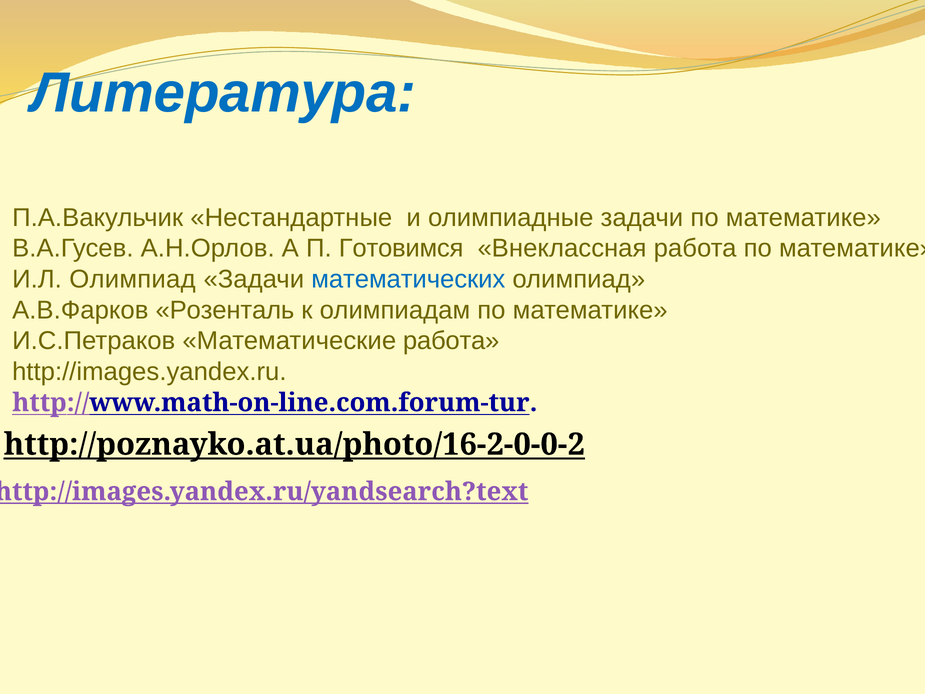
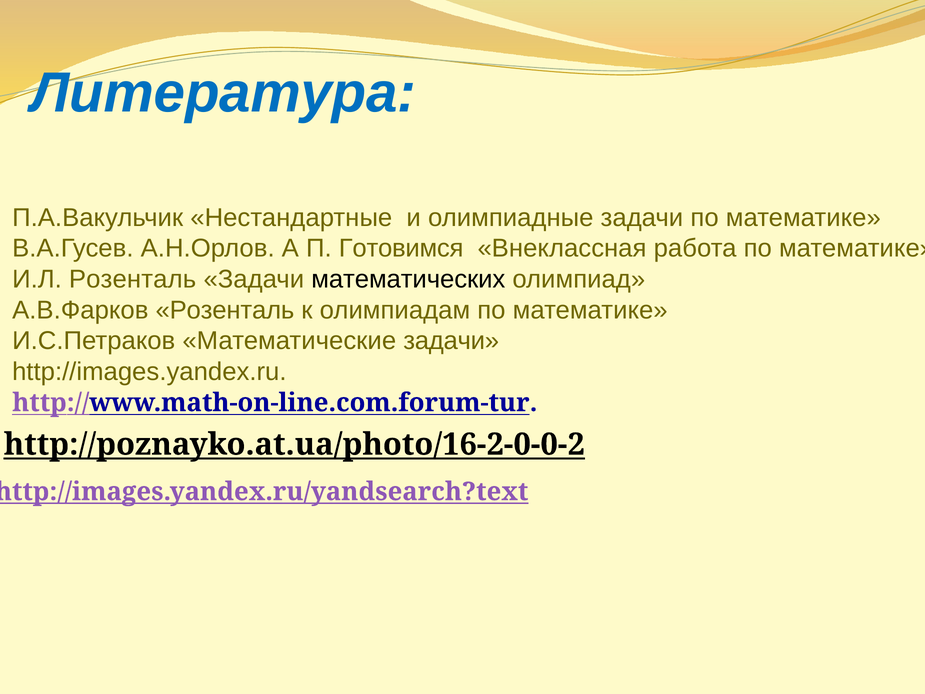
И.Л Олимпиад: Олимпиад -> Розенталь (133, 279)
математических colour: blue -> black (408, 279)
Математические работа: работа -> задачи (451, 341)
